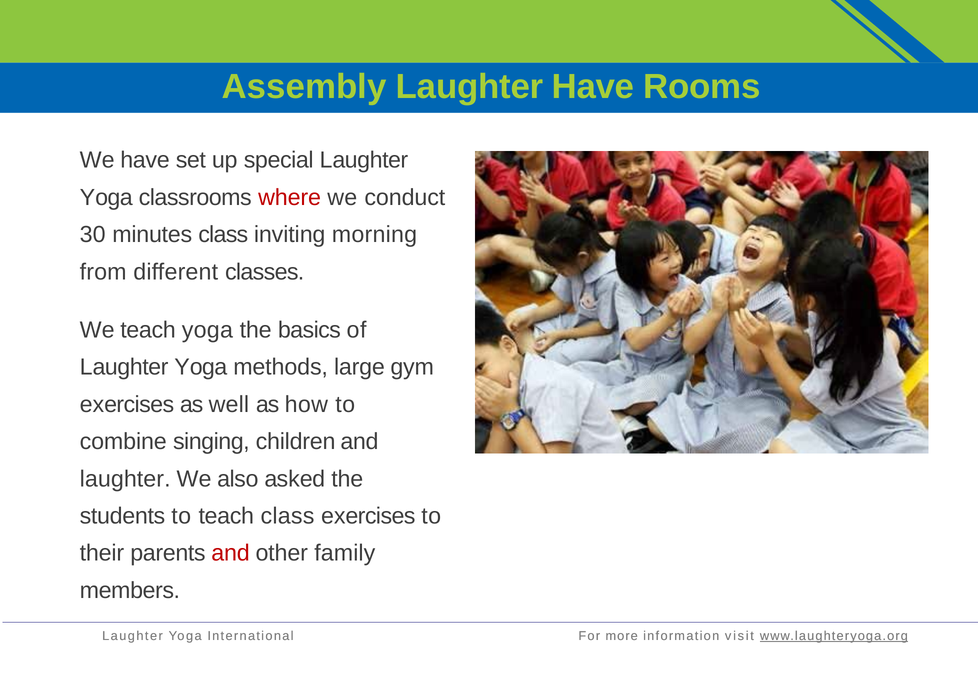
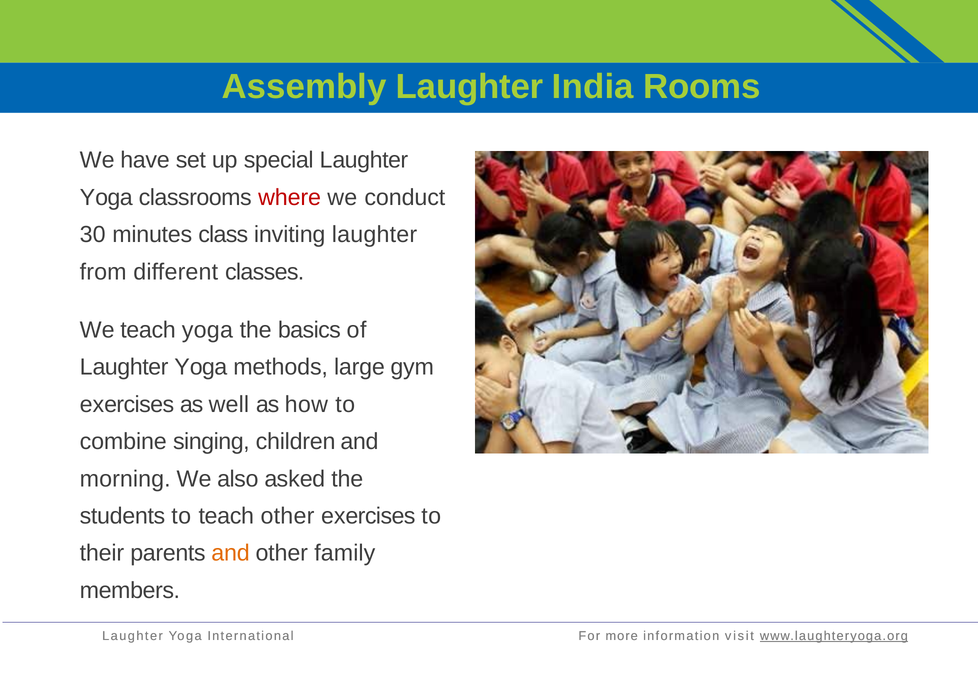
Laughter Have: Have -> India (593, 87)
inviting morning: morning -> laughter (375, 235)
laughter: laughter -> morning (125, 479)
teach class: class -> other (287, 516)
and colour: red -> orange (231, 553)
